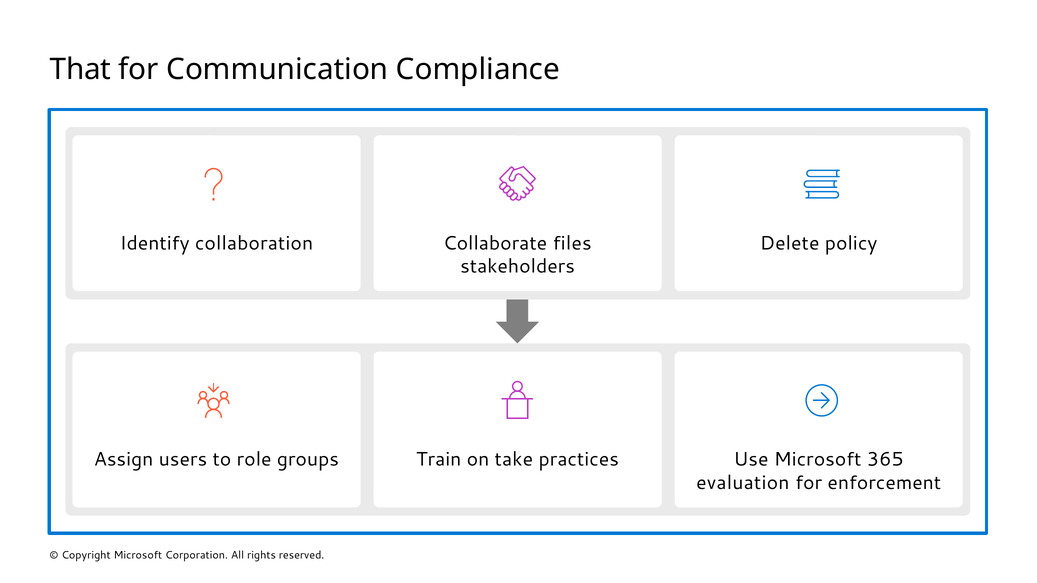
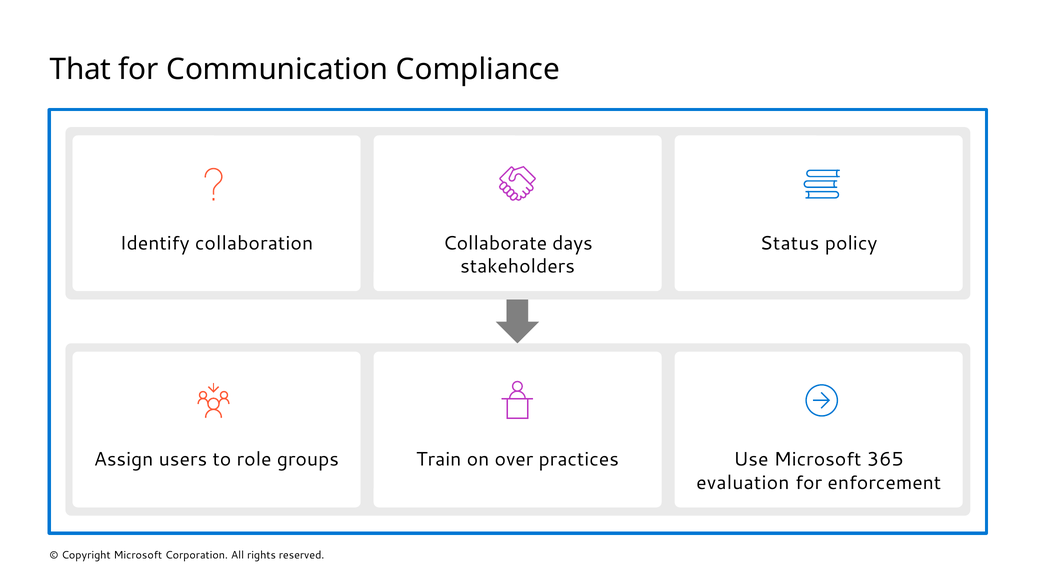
files: files -> days (572, 243)
Delete: Delete -> Status (790, 243)
take: take -> over (514, 460)
